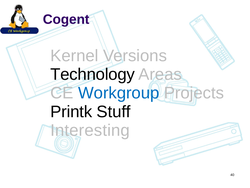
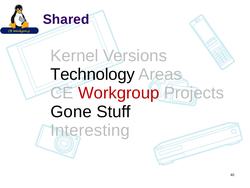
Cogent: Cogent -> Shared (66, 19)
Workgroup colour: blue -> red (119, 93)
Printk: Printk -> Gone (71, 111)
